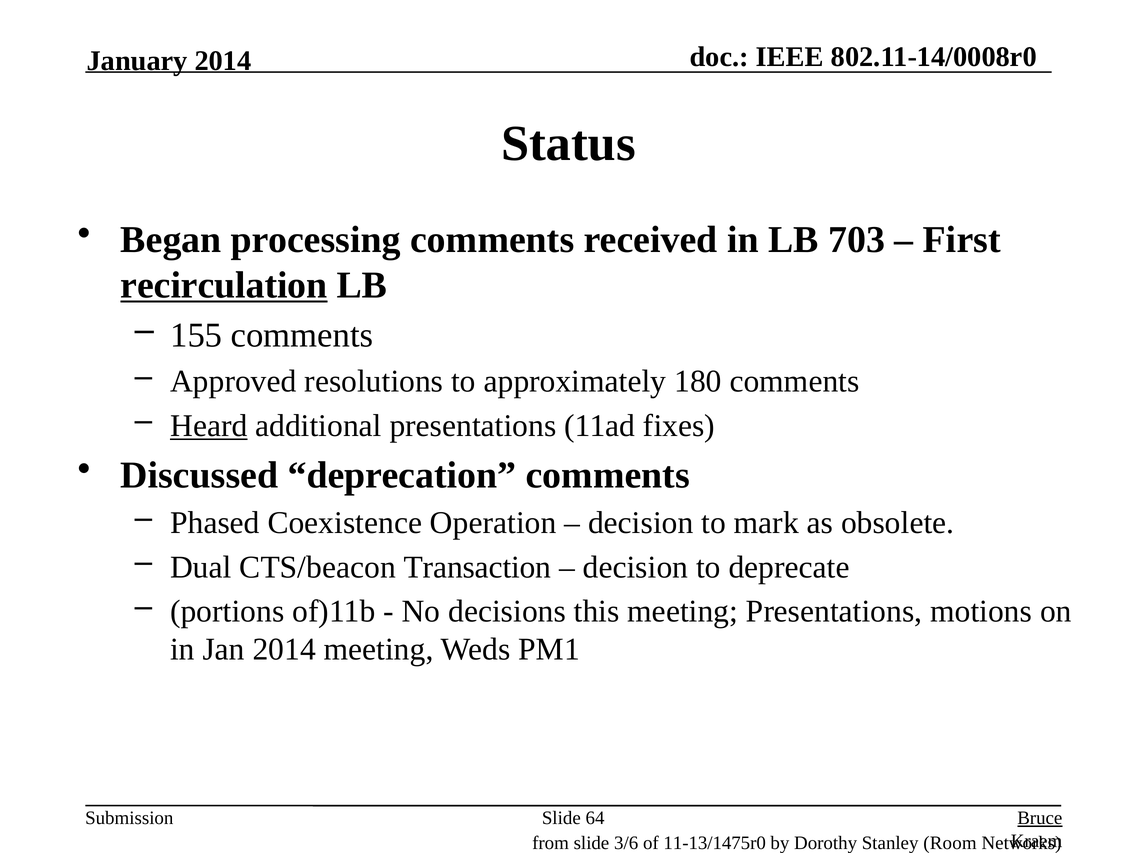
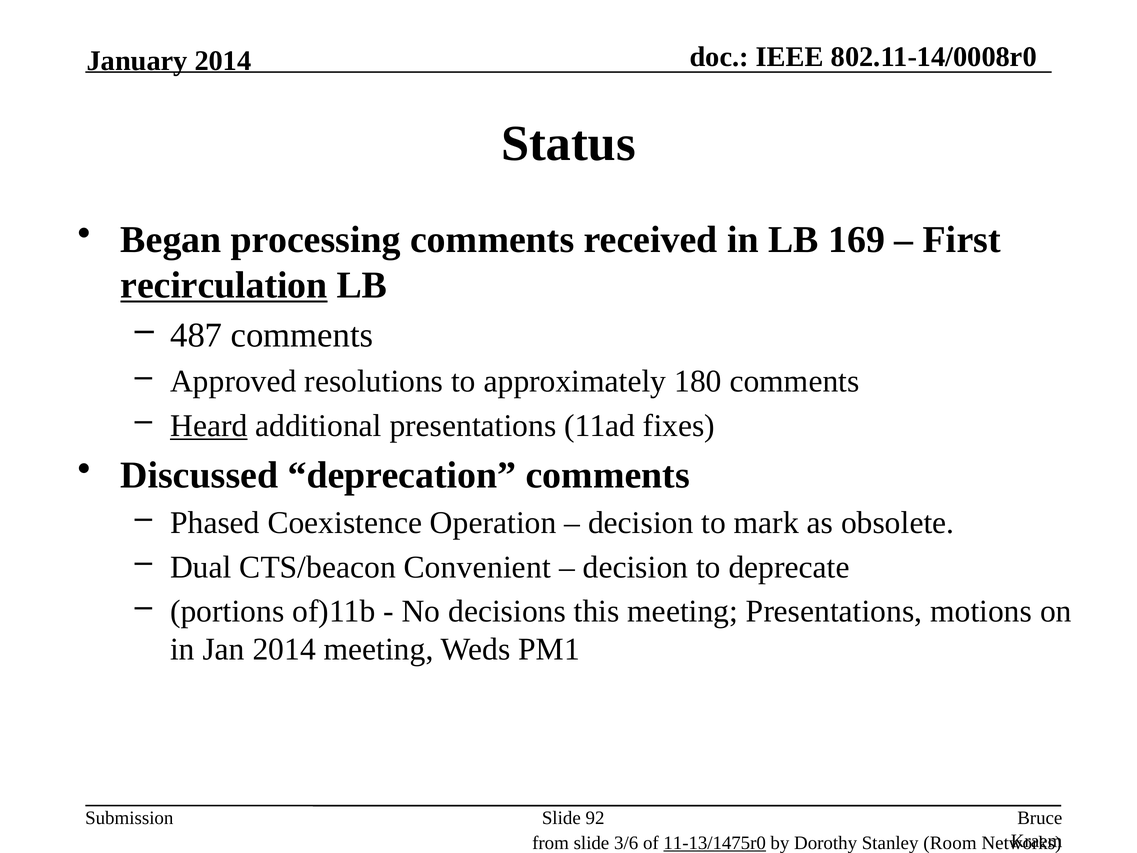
703: 703 -> 169 (857, 240)
155: 155 -> 487 (196, 335)
Transaction: Transaction -> Convenient (477, 567)
64: 64 -> 92 (595, 818)
Bruce underline: present -> none (1040, 818)
11-13/1475r0 underline: none -> present (715, 843)
